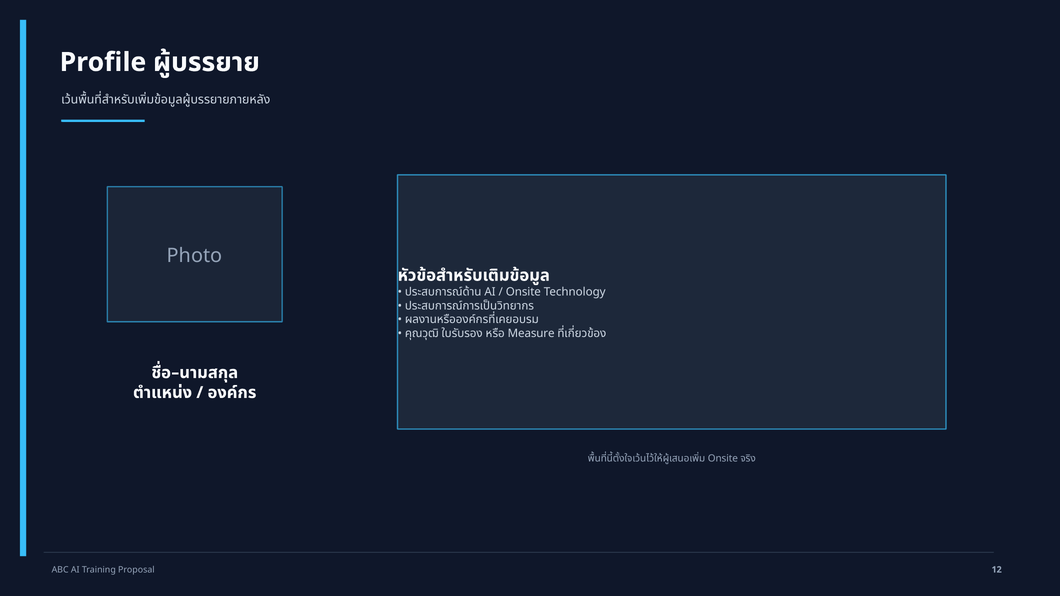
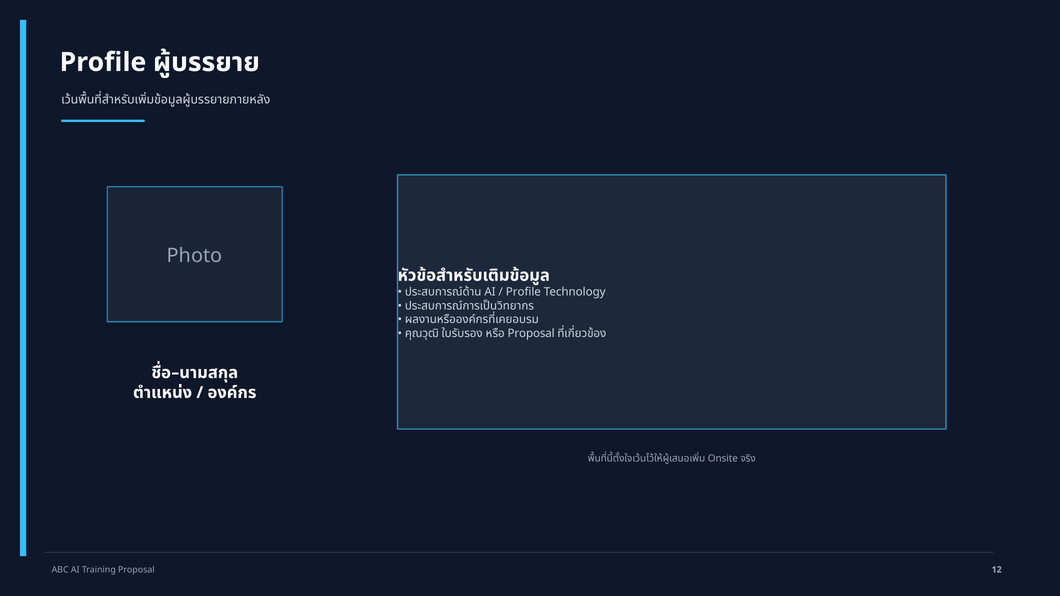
Onsite: Onsite -> Profile (523, 292)
Measure: Measure -> Proposal (531, 334)
